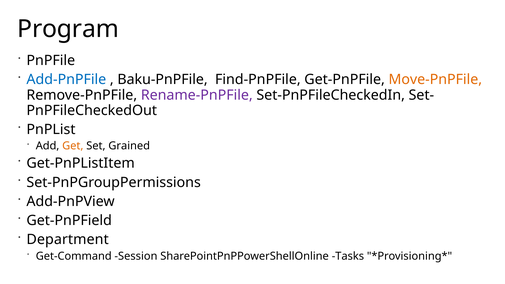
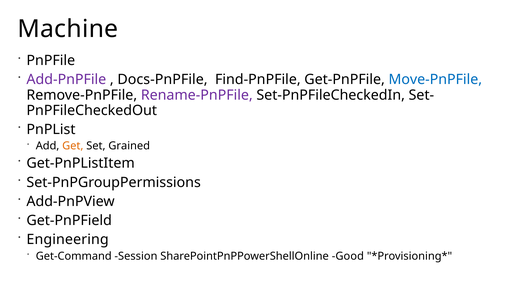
Program: Program -> Machine (68, 29)
Add-PnPFile colour: blue -> purple (66, 80)
Baku-PnPFile: Baku-PnPFile -> Docs-PnPFile (163, 80)
Move-PnPFile colour: orange -> blue (435, 80)
Department: Department -> Engineering (68, 240)
Tasks: Tasks -> Good (348, 256)
